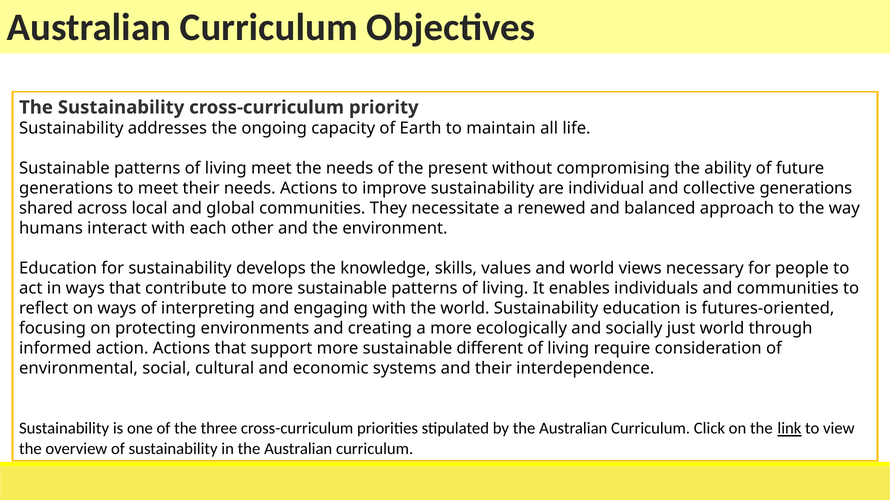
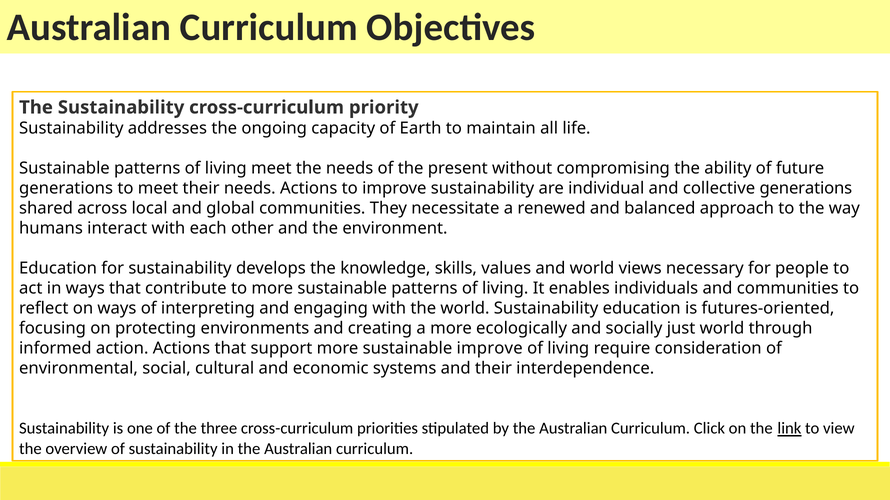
sustainable different: different -> improve (490, 349)
